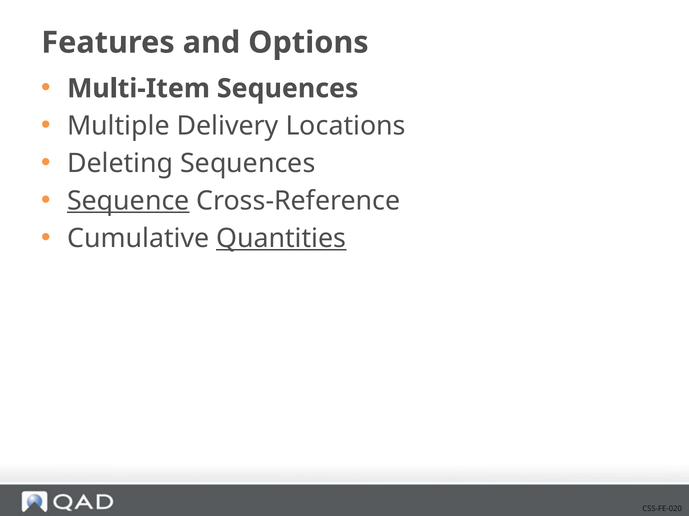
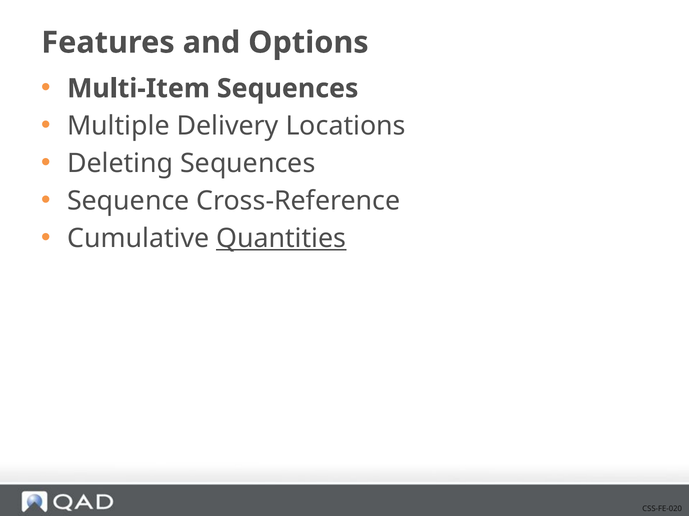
Sequence underline: present -> none (128, 201)
